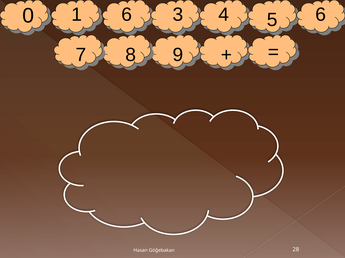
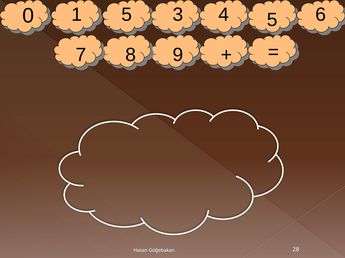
1 6: 6 -> 5 (127, 15)
